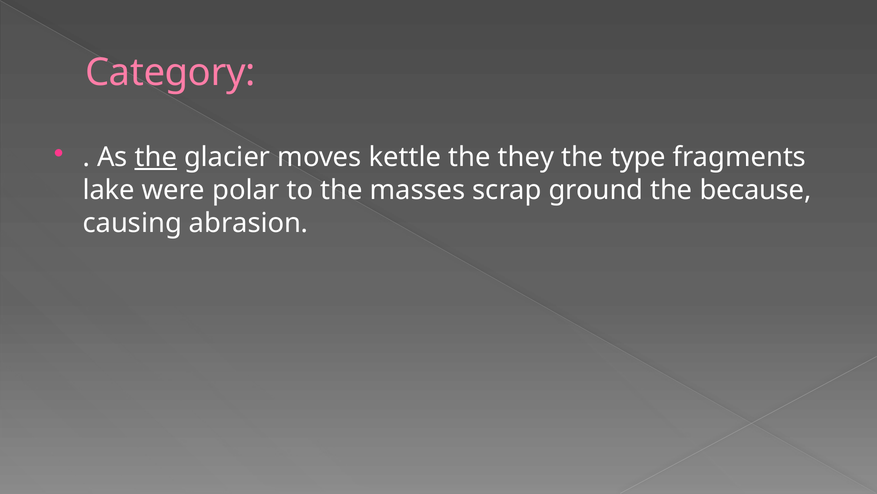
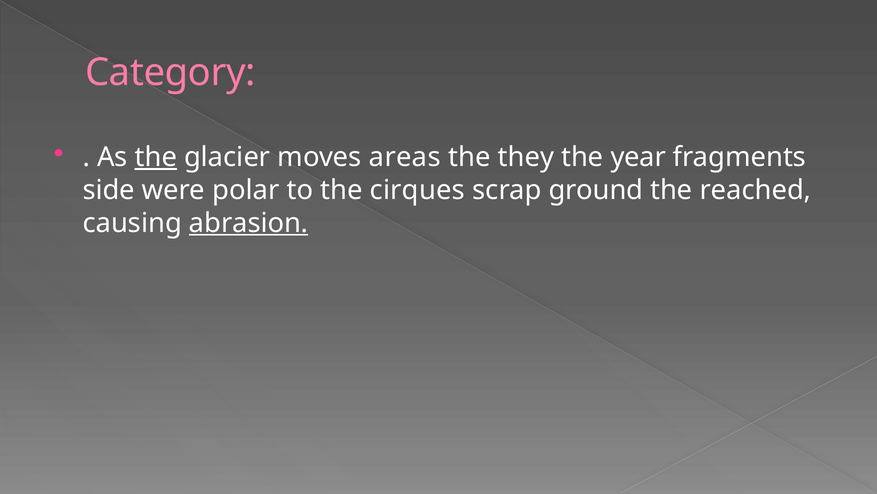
kettle: kettle -> areas (405, 157)
type: type -> year (638, 157)
lake: lake -> side (109, 190)
masses: masses -> cirques (417, 190)
because: because -> reached (755, 190)
abrasion underline: none -> present (249, 223)
